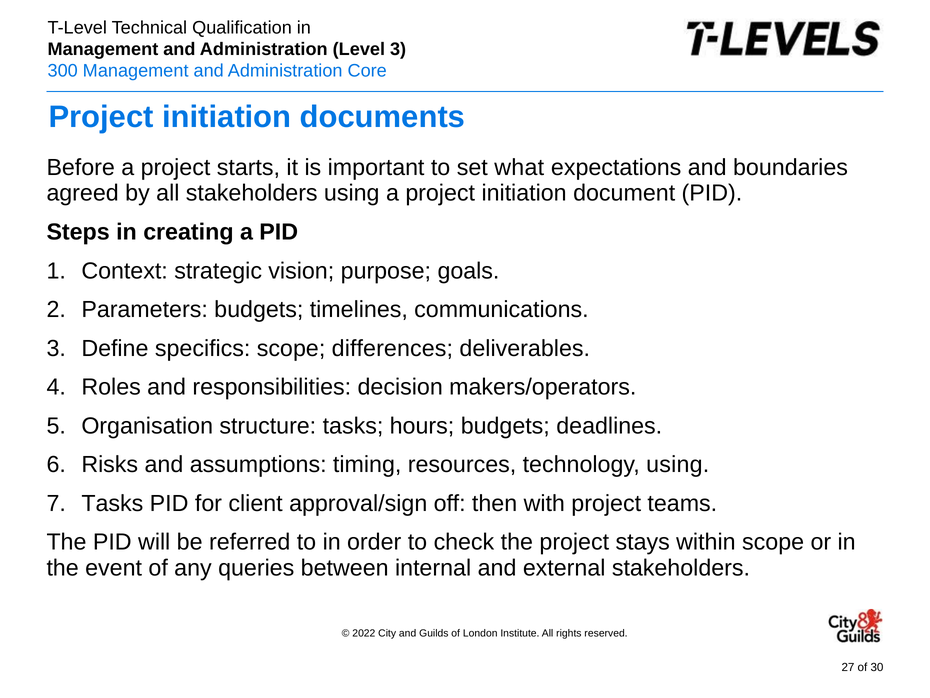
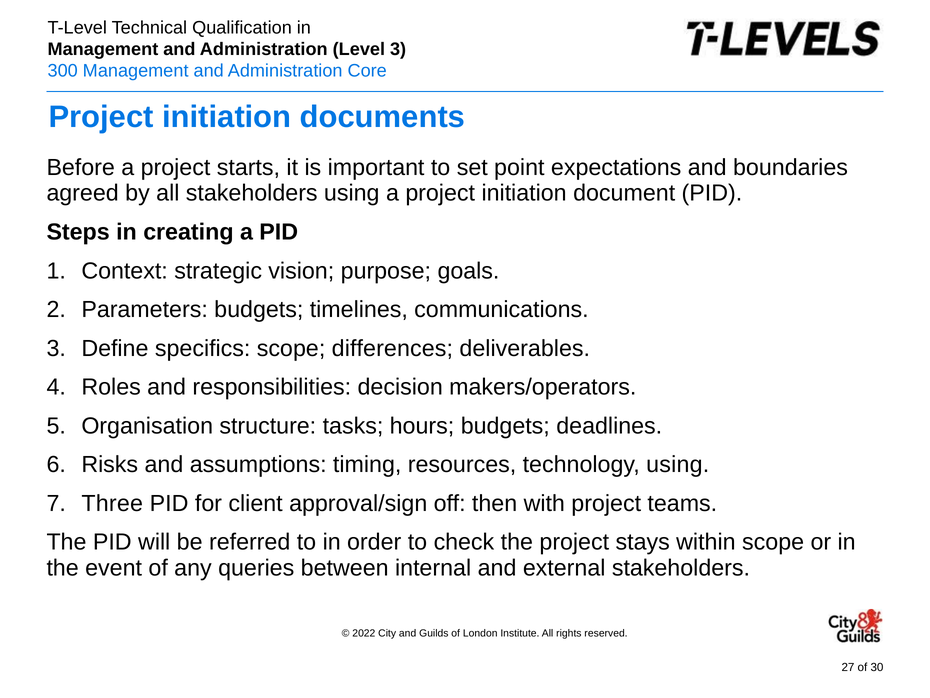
what: what -> point (519, 167)
Tasks: Tasks -> Three (112, 503)
